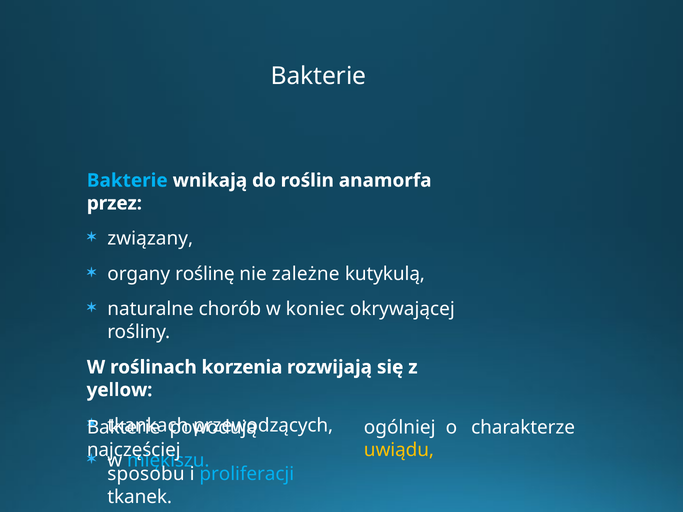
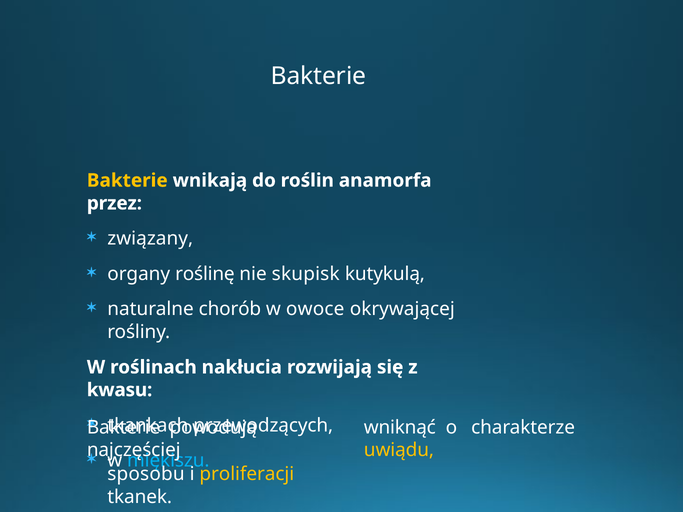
Bakterie colour: light blue -> yellow (127, 181)
zależne: zależne -> skupisk (306, 274)
koniec: koniec -> owoce (315, 309)
korzenia: korzenia -> nakłucia (242, 367)
yellow: yellow -> kwasu (120, 390)
ogólniej: ogólniej -> wniknąć (400, 428)
proliferacji colour: light blue -> yellow (247, 474)
